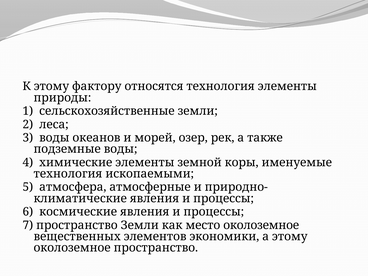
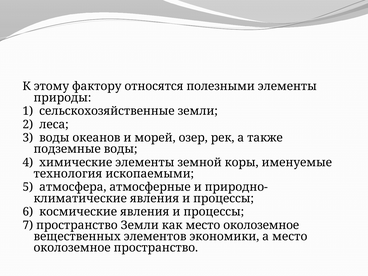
относятся технология: технология -> полезными (221, 86)
а этому: этому -> место (290, 236)
